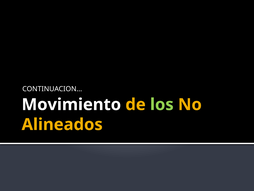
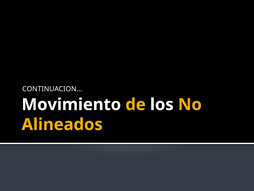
los colour: light green -> white (162, 104)
